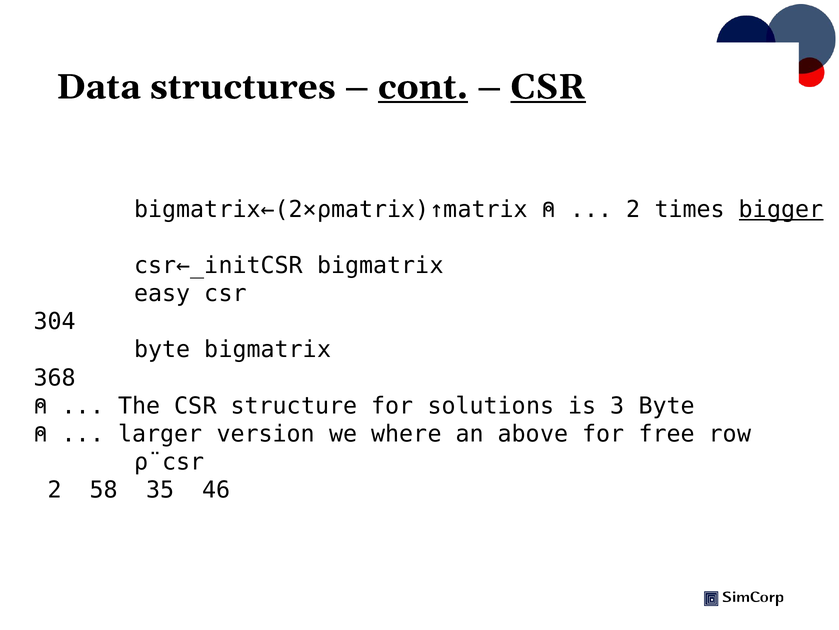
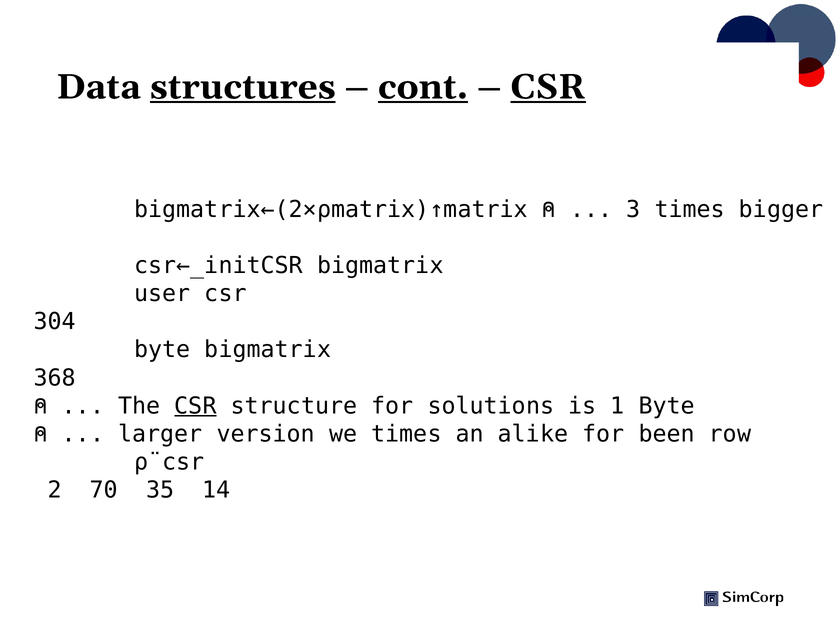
structures underline: none -> present (243, 87)
2: 2 -> 3 (633, 209)
bigger underline: present -> none (781, 209)
easy: easy -> user (162, 293)
CSR underline: none -> present (196, 405)
3: 3 -> 1 (617, 405)
we where: where -> times (406, 433)
above: above -> alike (533, 433)
free: free -> been (667, 433)
58: 58 -> 70 (104, 489)
46: 46 -> 14 (216, 489)
